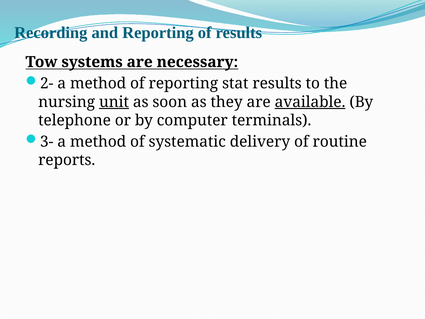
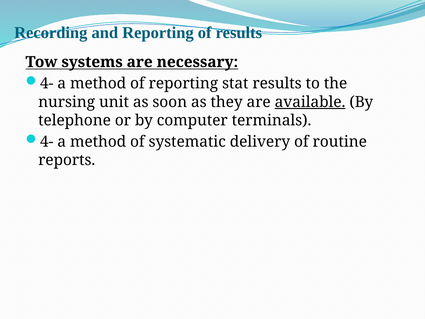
2-: 2- -> 4- (47, 83)
unit underline: present -> none (114, 102)
3-: 3- -> 4- (47, 142)
